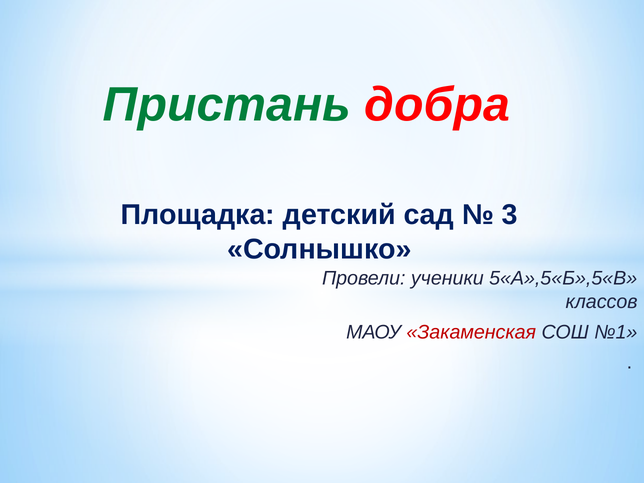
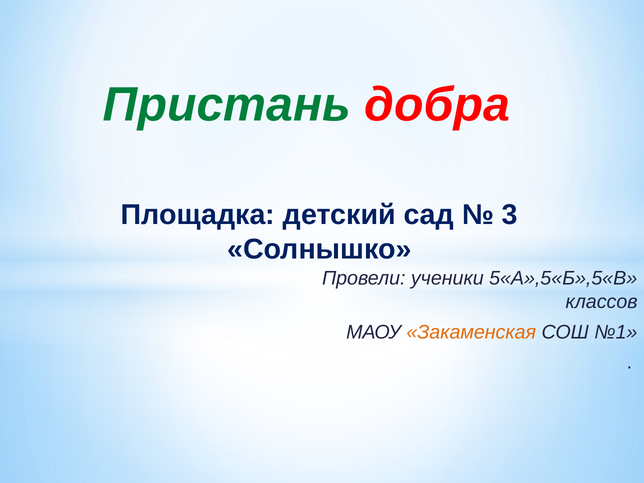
Закаменская colour: red -> orange (471, 332)
